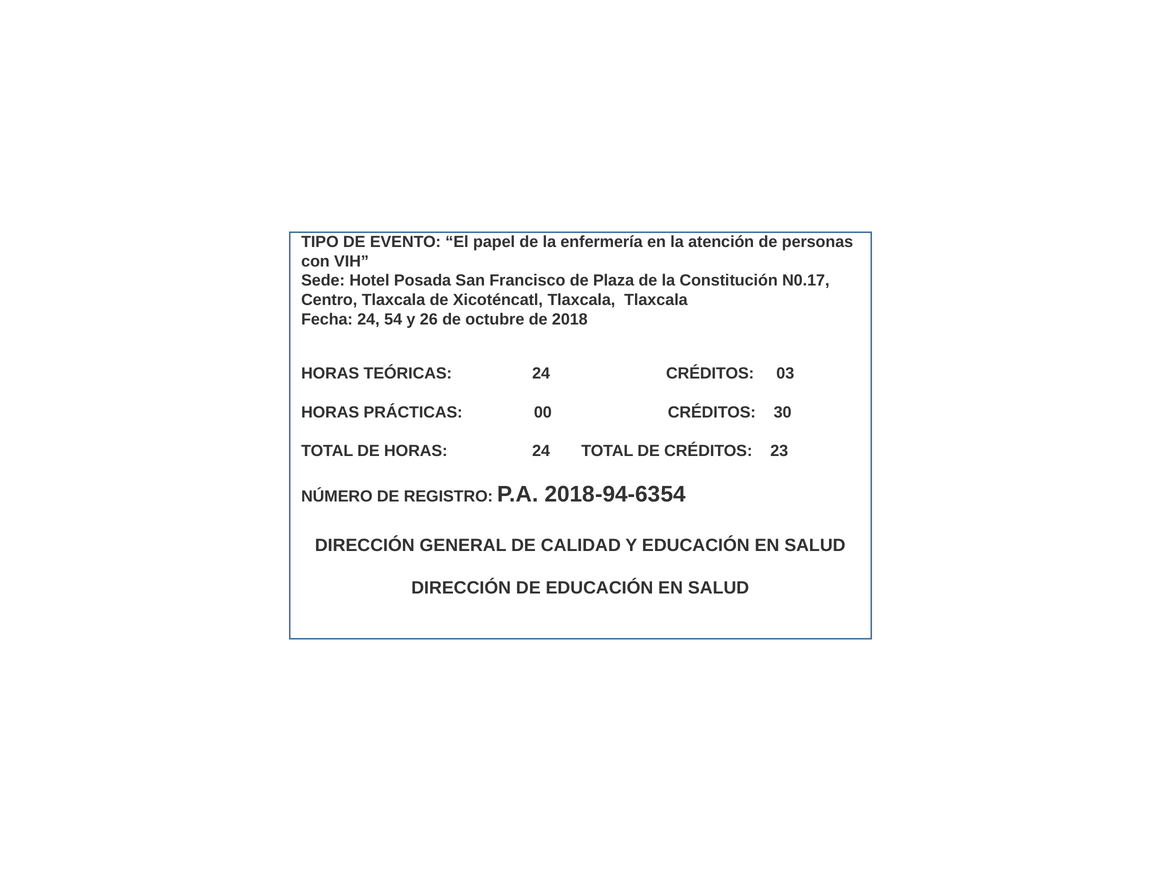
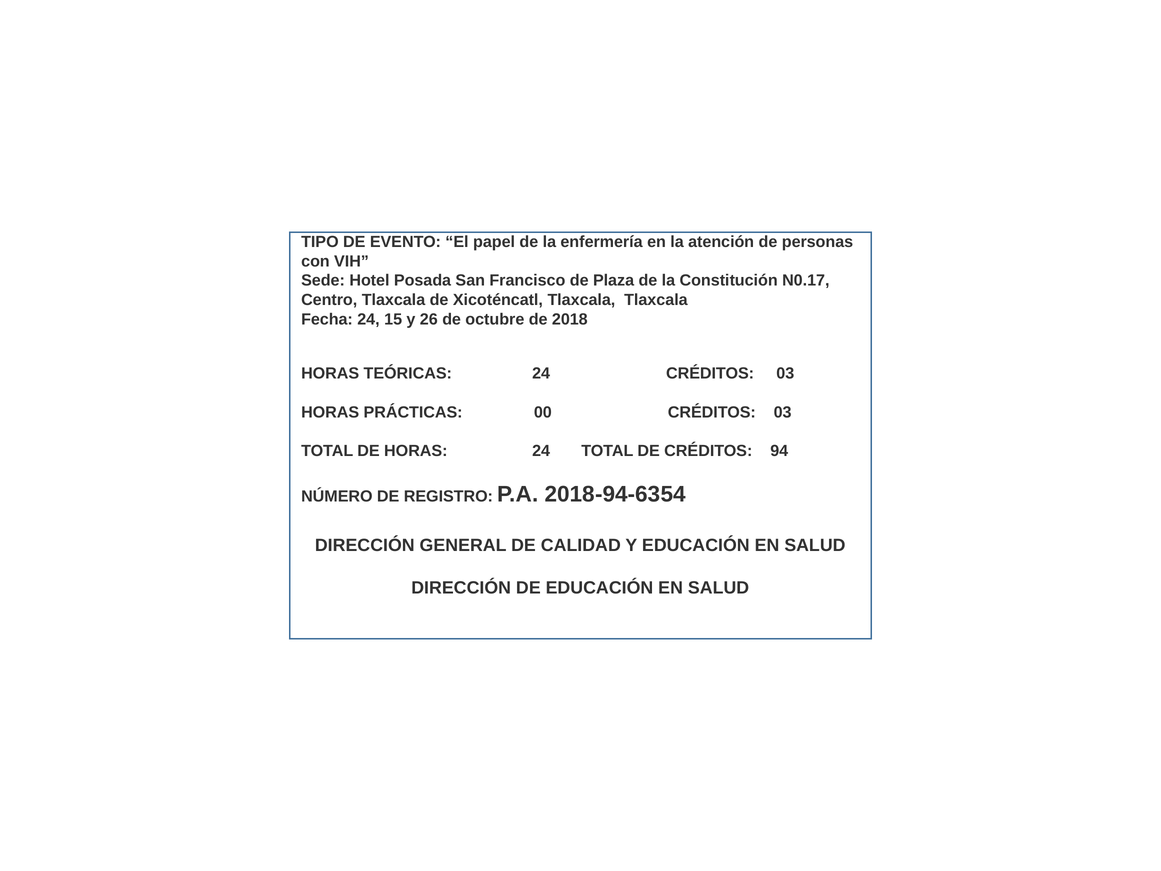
54: 54 -> 15 (393, 319)
00 CRÉDITOS 30: 30 -> 03 (783, 412)
23: 23 -> 94 (779, 451)
